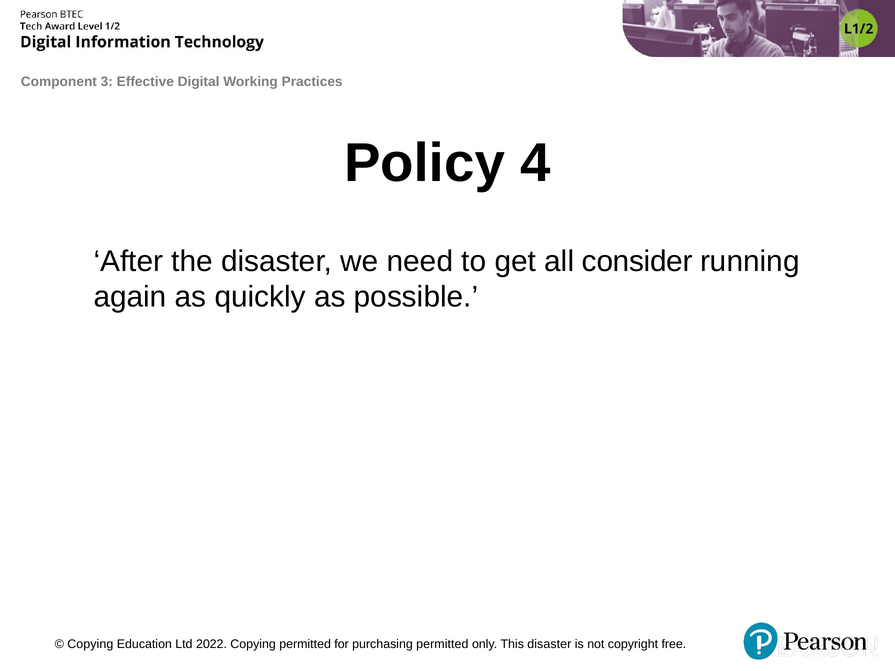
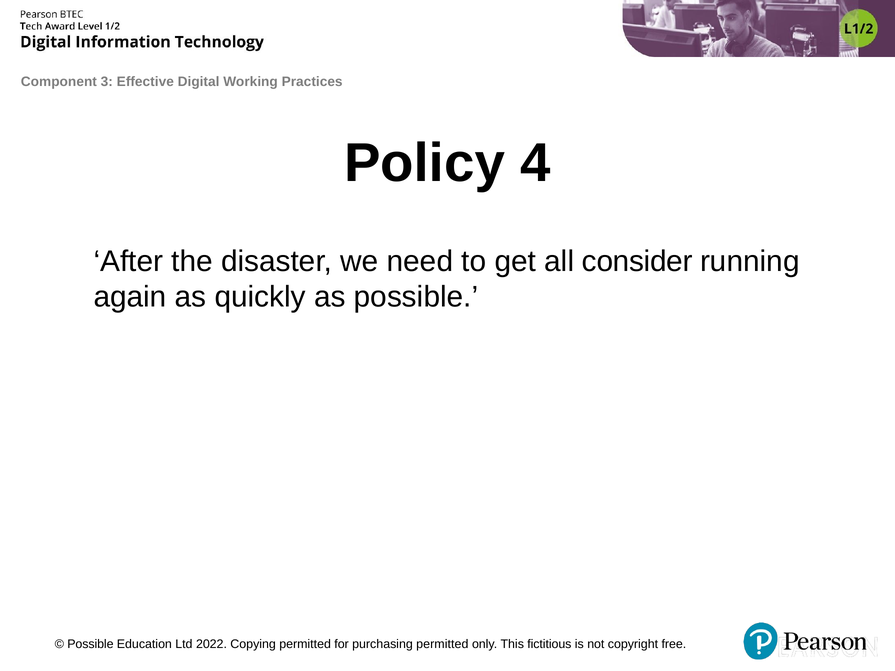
Copying: Copying -> Possible (90, 644)
This disaster: disaster -> fictitious (549, 644)
